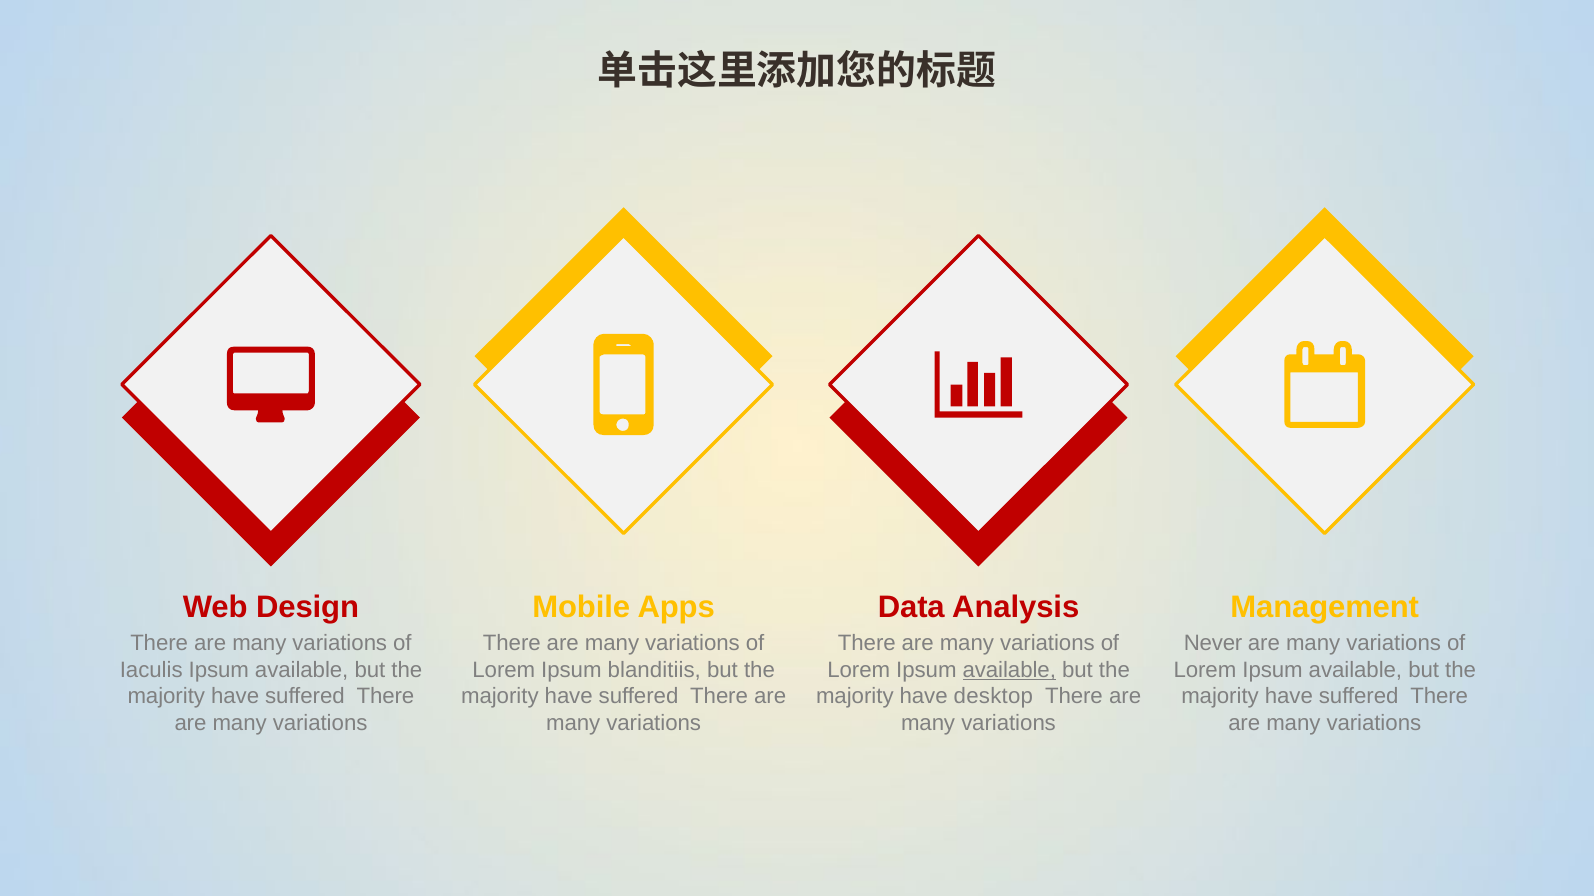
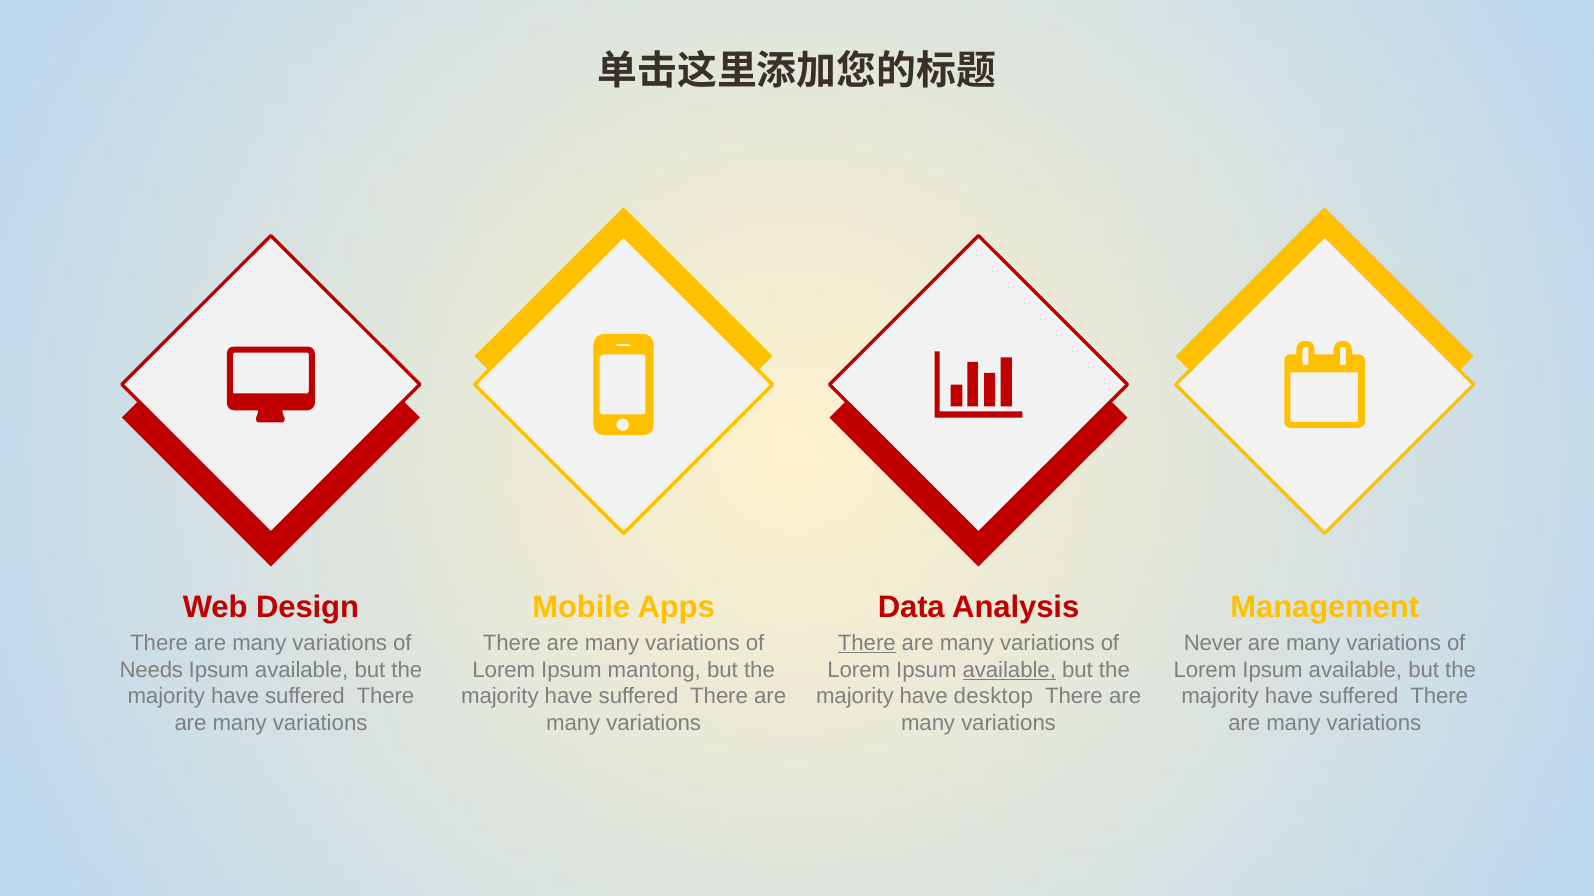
There underline: none -> present (867, 643)
Iaculis: Iaculis -> Needs (151, 670)
blanditiis: blanditiis -> mantong (654, 670)
